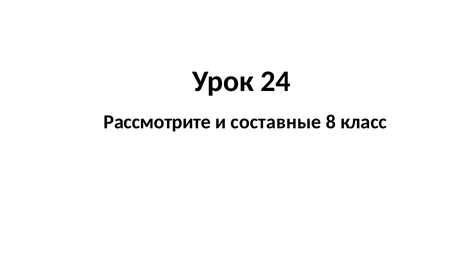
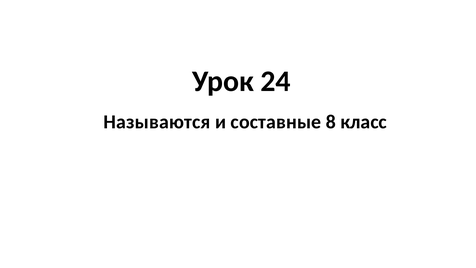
Рассмотрите: Рассмотрите -> Называются (157, 122)
